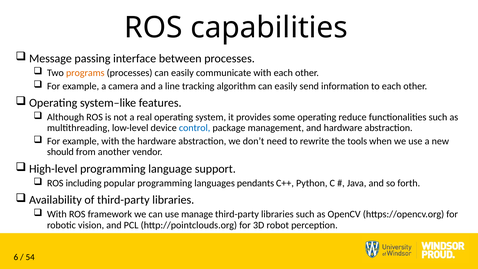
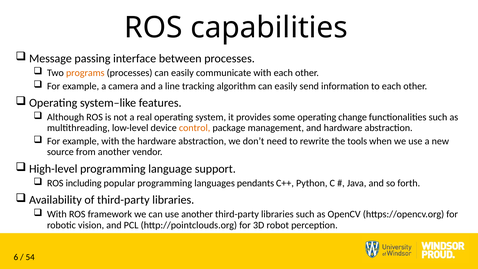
reduce: reduce -> change (353, 117)
control colour: blue -> orange (195, 128)
should: should -> source (60, 152)
use manage: manage -> another (197, 214)
